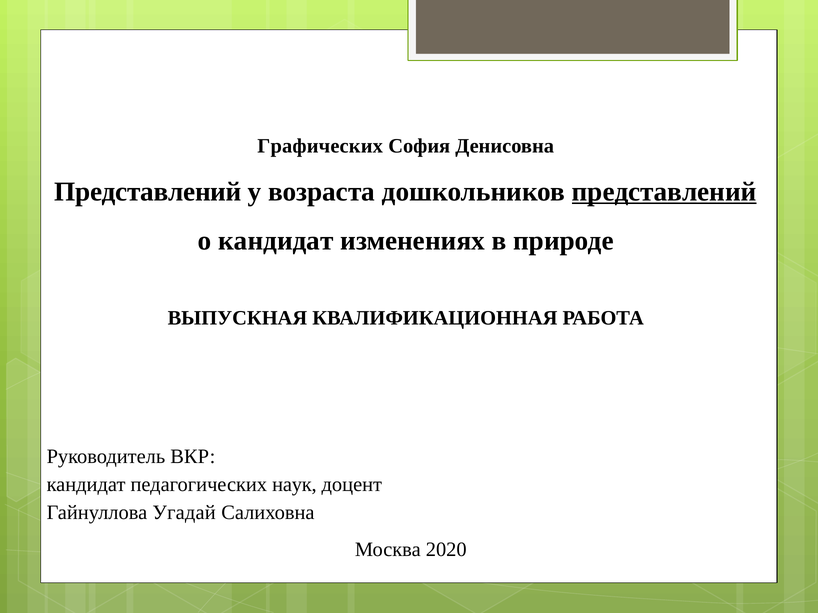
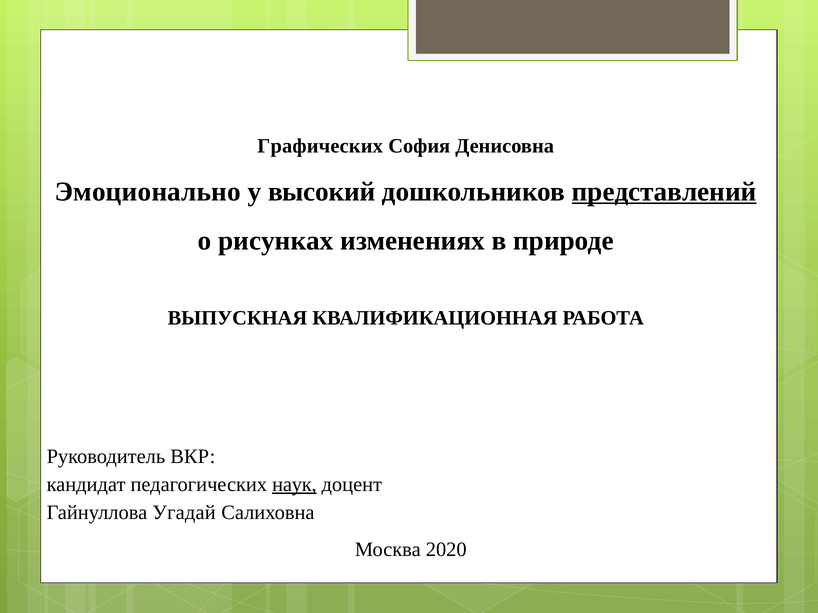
Представлений: Представлений -> Эмоционально (148, 192)
возраста: возраста -> высокий (322, 192)
о кандидат: кандидат -> рисунках (276, 241)
наук underline: none -> present (294, 485)
